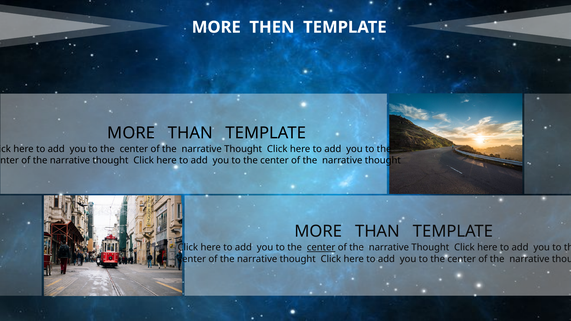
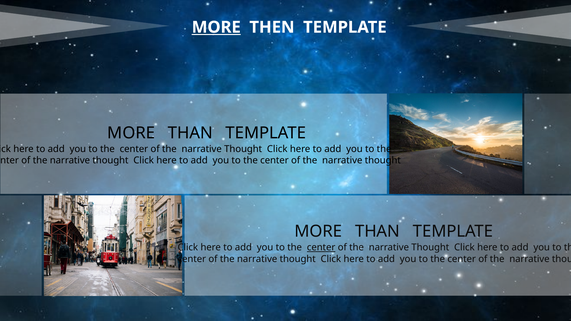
MORE underline: none -> present (216, 27)
